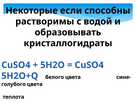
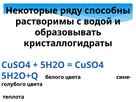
если: если -> ряду (71, 11)
